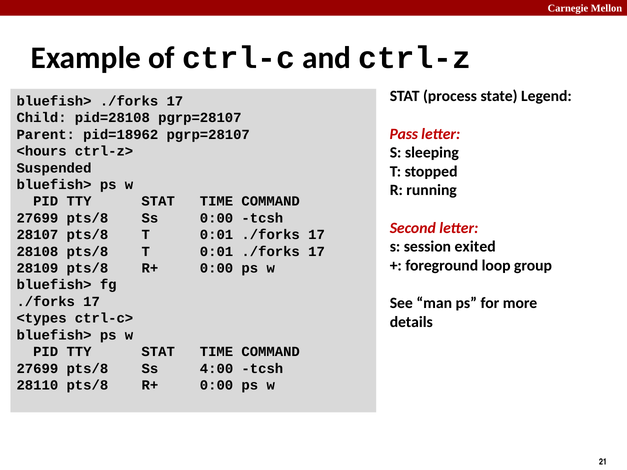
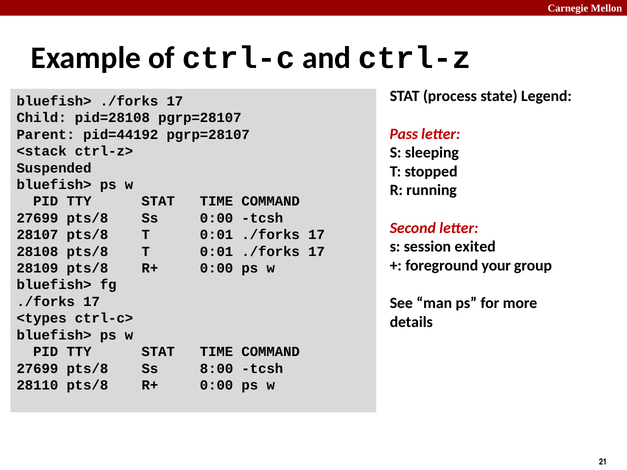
pid=18962: pid=18962 -> pid=44192 (121, 135)
<hours: <hours -> <stack (42, 151)
loop: loop -> your (496, 266)
4:00: 4:00 -> 8:00 (217, 369)
